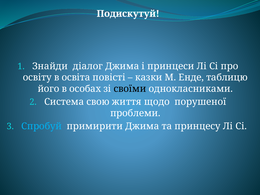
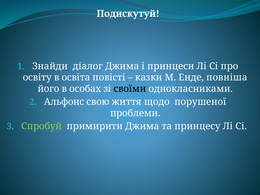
таблицю: таблицю -> повніша (227, 77)
Система: Система -> Альфонс (64, 102)
Спробуй colour: light blue -> light green (42, 126)
